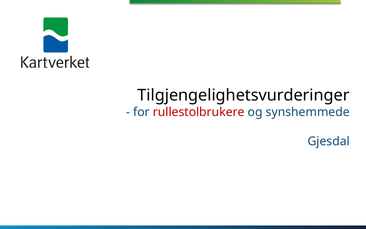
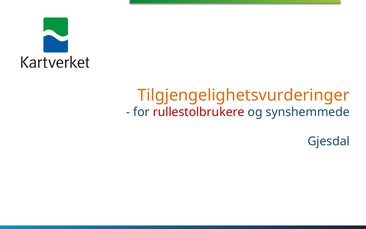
Tilgjengelighetsvurderinger colour: black -> orange (243, 95)
